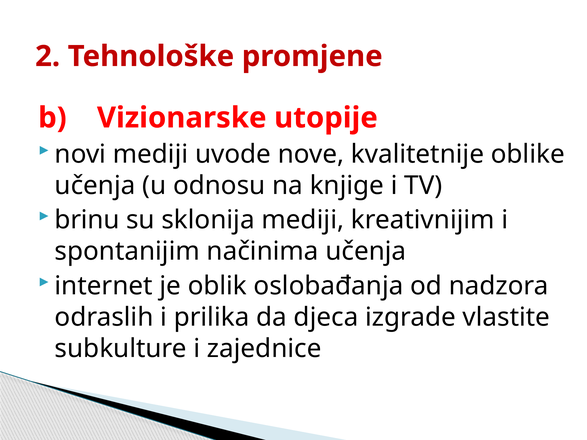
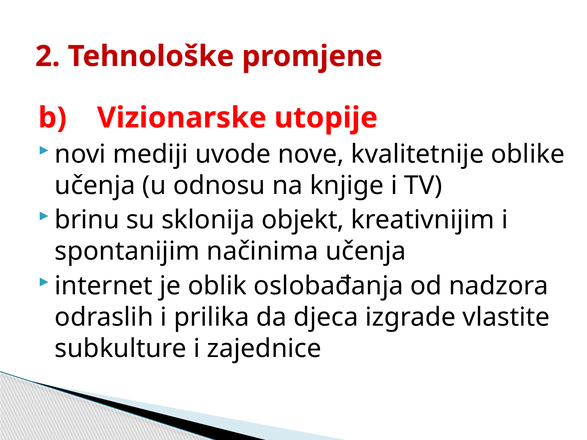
sklonija mediji: mediji -> objekt (303, 220)
